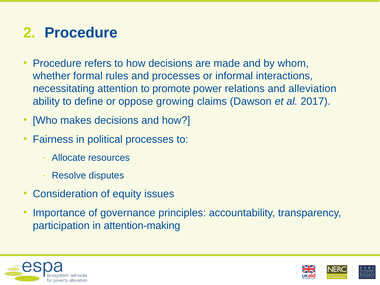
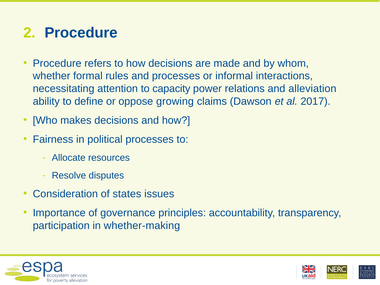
promote: promote -> capacity (171, 89)
equity: equity -> states (127, 194)
attention-making: attention-making -> whether-making (142, 226)
